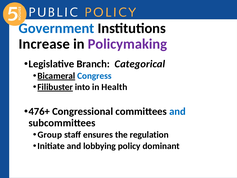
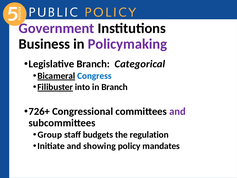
Government colour: blue -> purple (56, 28)
Increase: Increase -> Business (44, 44)
in Health: Health -> Branch (114, 87)
476+: 476+ -> 726+ (39, 111)
and colour: blue -> purple (177, 111)
ensures: ensures -> budgets (98, 135)
lobbying: lobbying -> showing (99, 146)
dominant: dominant -> mandates (161, 146)
